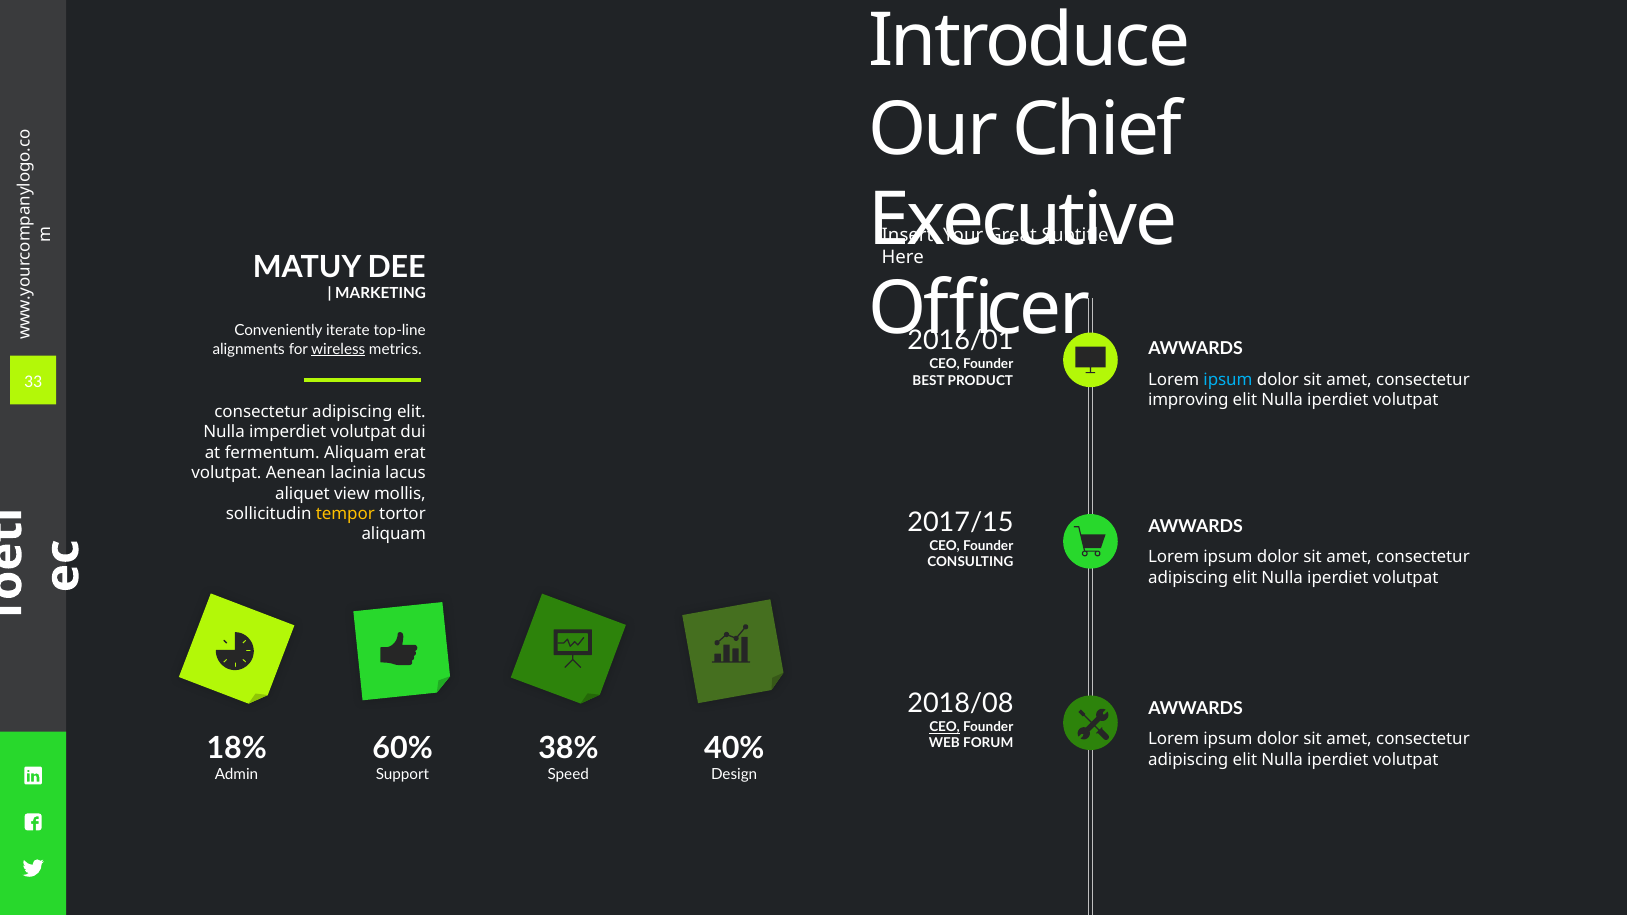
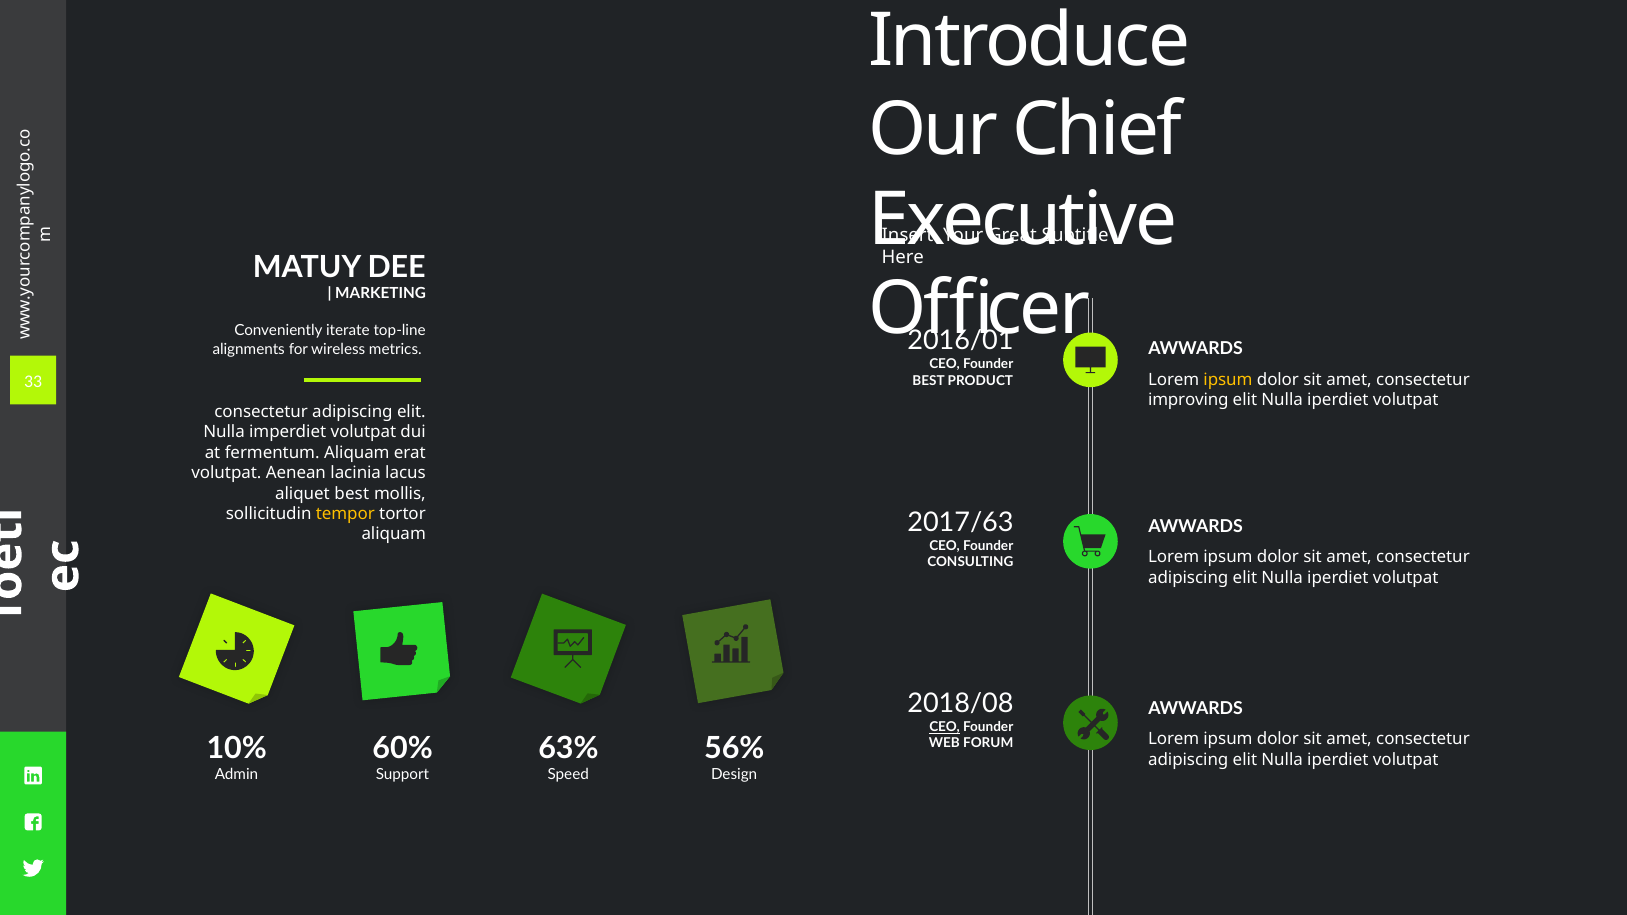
wireless underline: present -> none (338, 349)
ipsum colour: light blue -> yellow (1228, 380)
aliquet view: view -> best (352, 494)
2017/15: 2017/15 -> 2017/63 (960, 522)
18%: 18% -> 10% (237, 748)
38%: 38% -> 63% (568, 748)
40%: 40% -> 56% (734, 748)
